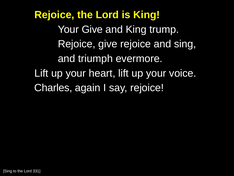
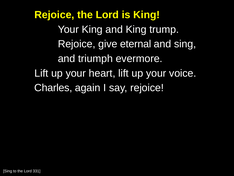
Your Give: Give -> King (92, 29)
give rejoice: rejoice -> eternal (136, 44)
